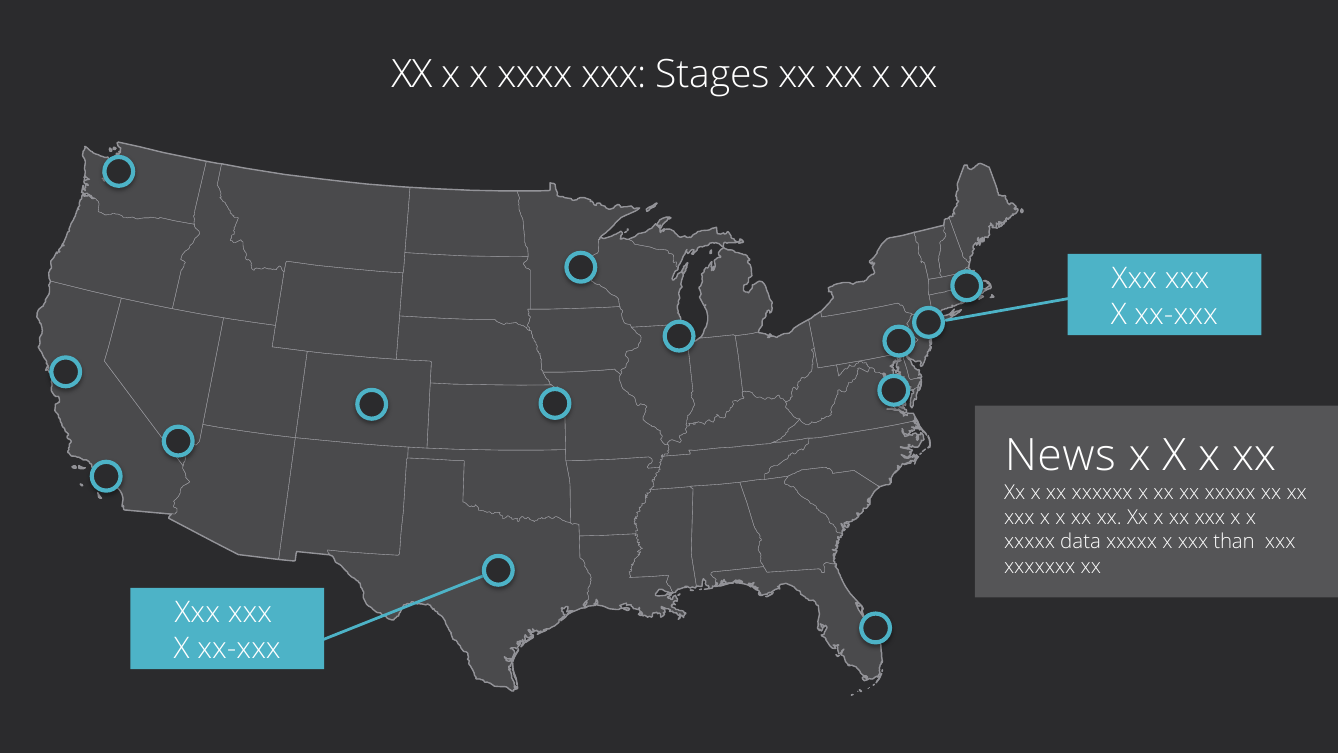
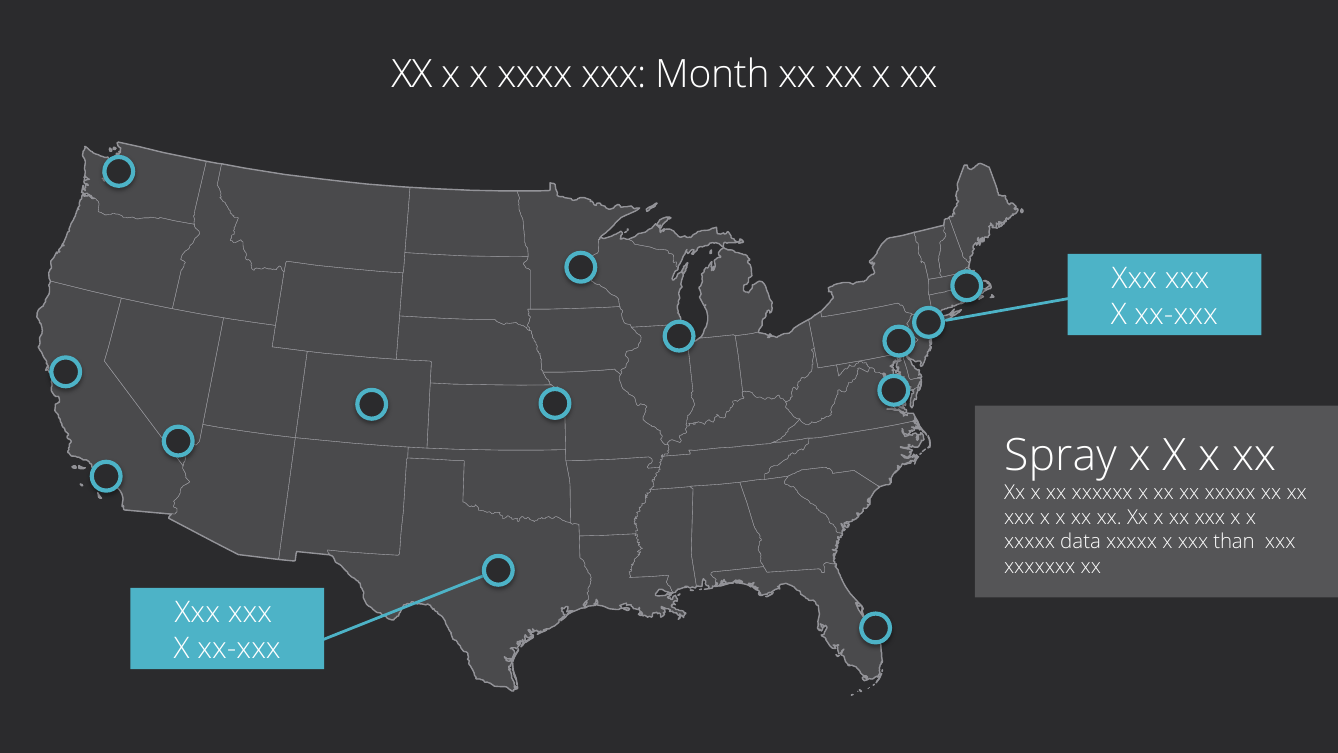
Stages: Stages -> Month (712, 75)
News: News -> Spray (1061, 455)
